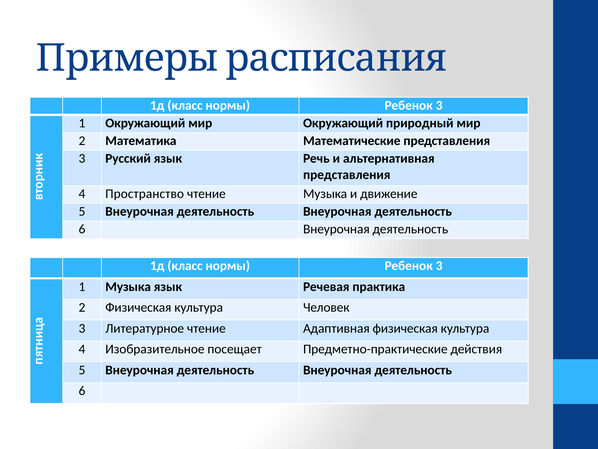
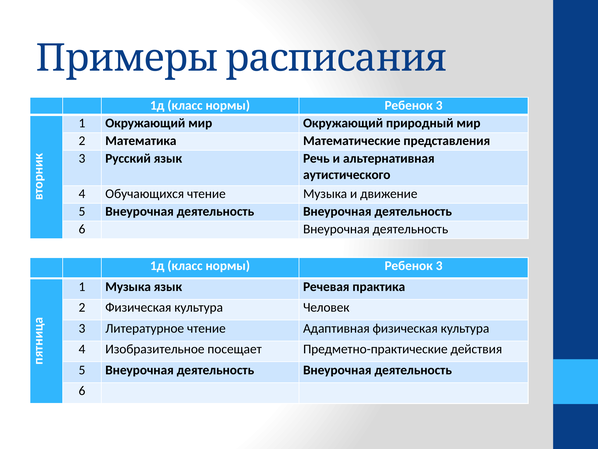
представления: представления -> аутистического (347, 175)
Пространство: Пространство -> Обучающихся (145, 194)
